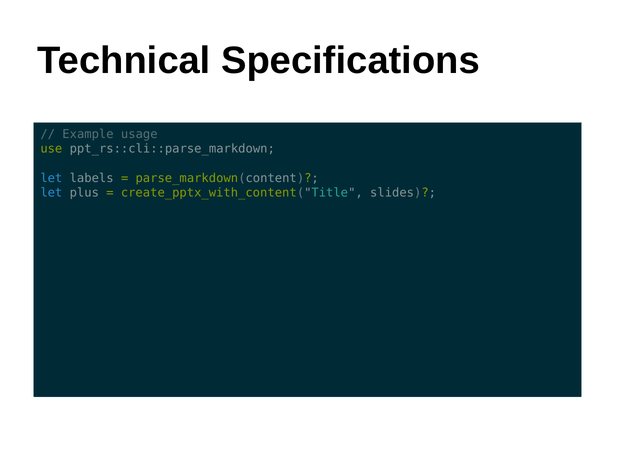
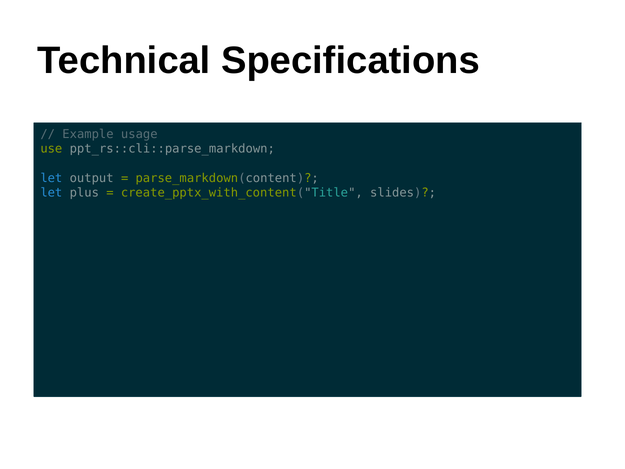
labels: labels -> output (92, 178)
